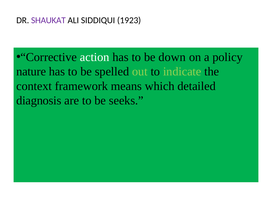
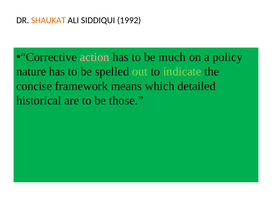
SHAUKAT colour: purple -> orange (48, 20)
1923: 1923 -> 1992 (129, 20)
action colour: white -> pink (95, 57)
down: down -> much (172, 57)
context: context -> concise (34, 86)
diagnosis: diagnosis -> historical (39, 101)
seeks: seeks -> those (126, 101)
